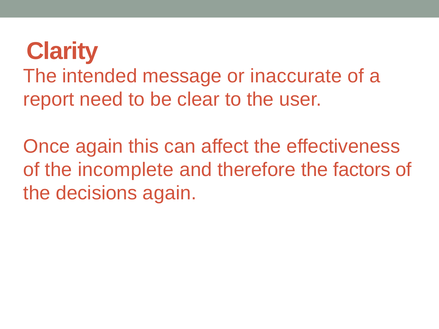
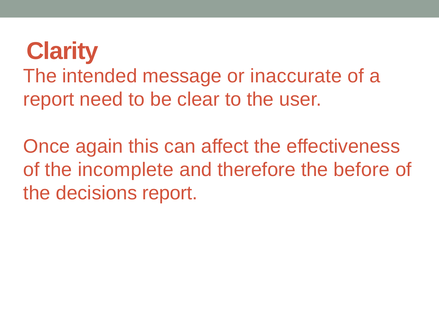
factors: factors -> before (362, 170)
decisions again: again -> report (170, 193)
